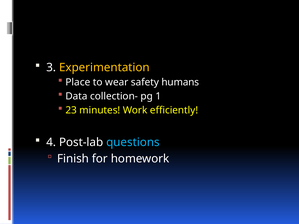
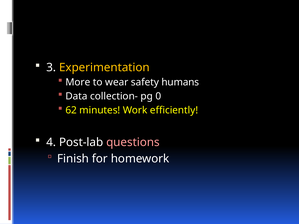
Place: Place -> More (78, 82)
1: 1 -> 0 (158, 96)
23: 23 -> 62 (71, 110)
questions colour: light blue -> pink (133, 142)
